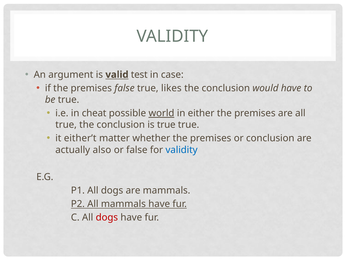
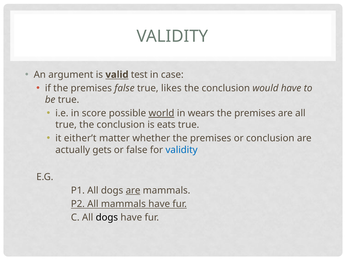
cheat: cheat -> score (94, 113)
either: either -> wears (201, 113)
is true: true -> eats (166, 125)
also: also -> gets (102, 150)
are underline: none -> present (133, 190)
dogs colour: red -> black (107, 217)
